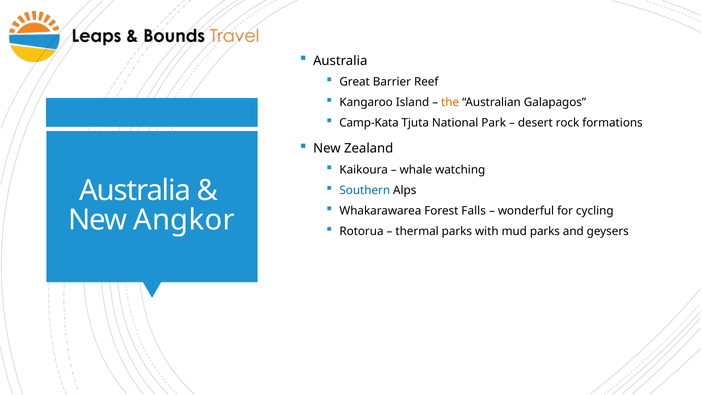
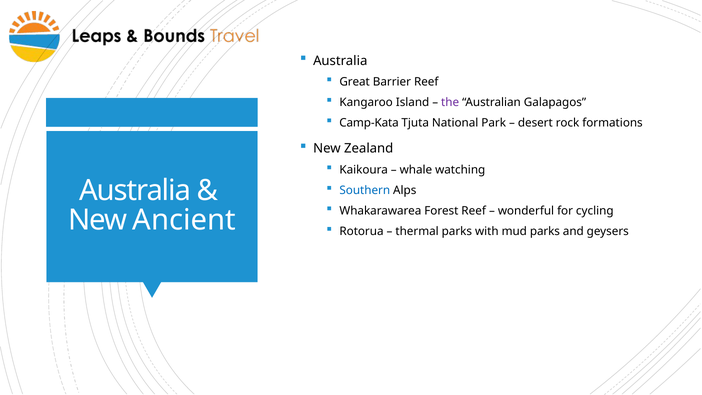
the colour: orange -> purple (450, 103)
Forest Falls: Falls -> Reef (474, 211)
Angkor: Angkor -> Ancient (184, 220)
